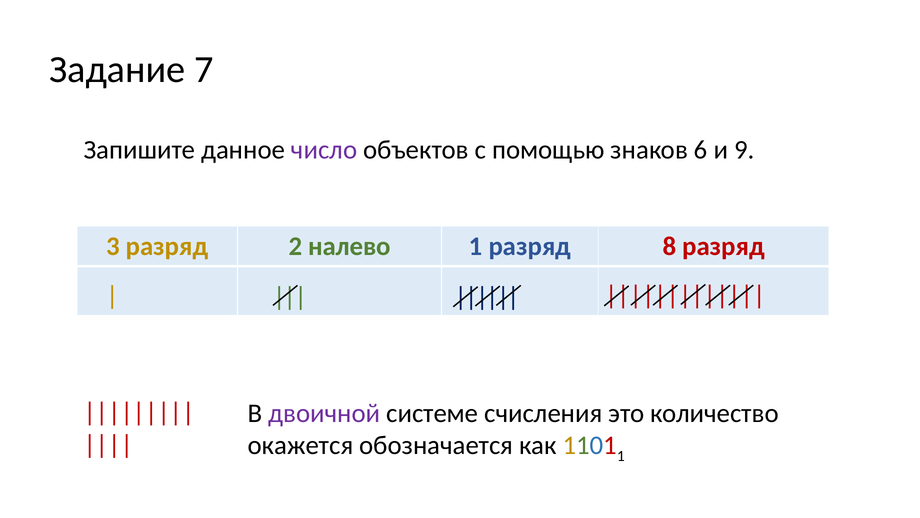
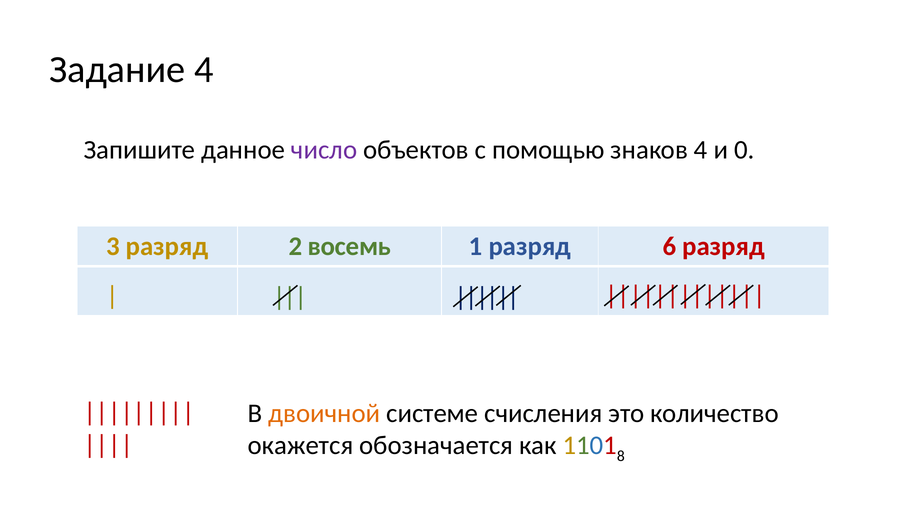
Задание 7: 7 -> 4 (204, 69)
знаков 6: 6 -> 4 (701, 150)
9: 9 -> 0 (744, 150)
налево: налево -> восемь (349, 246)
8: 8 -> 6 (669, 246)
двоичной colour: purple -> orange (324, 413)
1: 1 -> 8 (621, 456)
